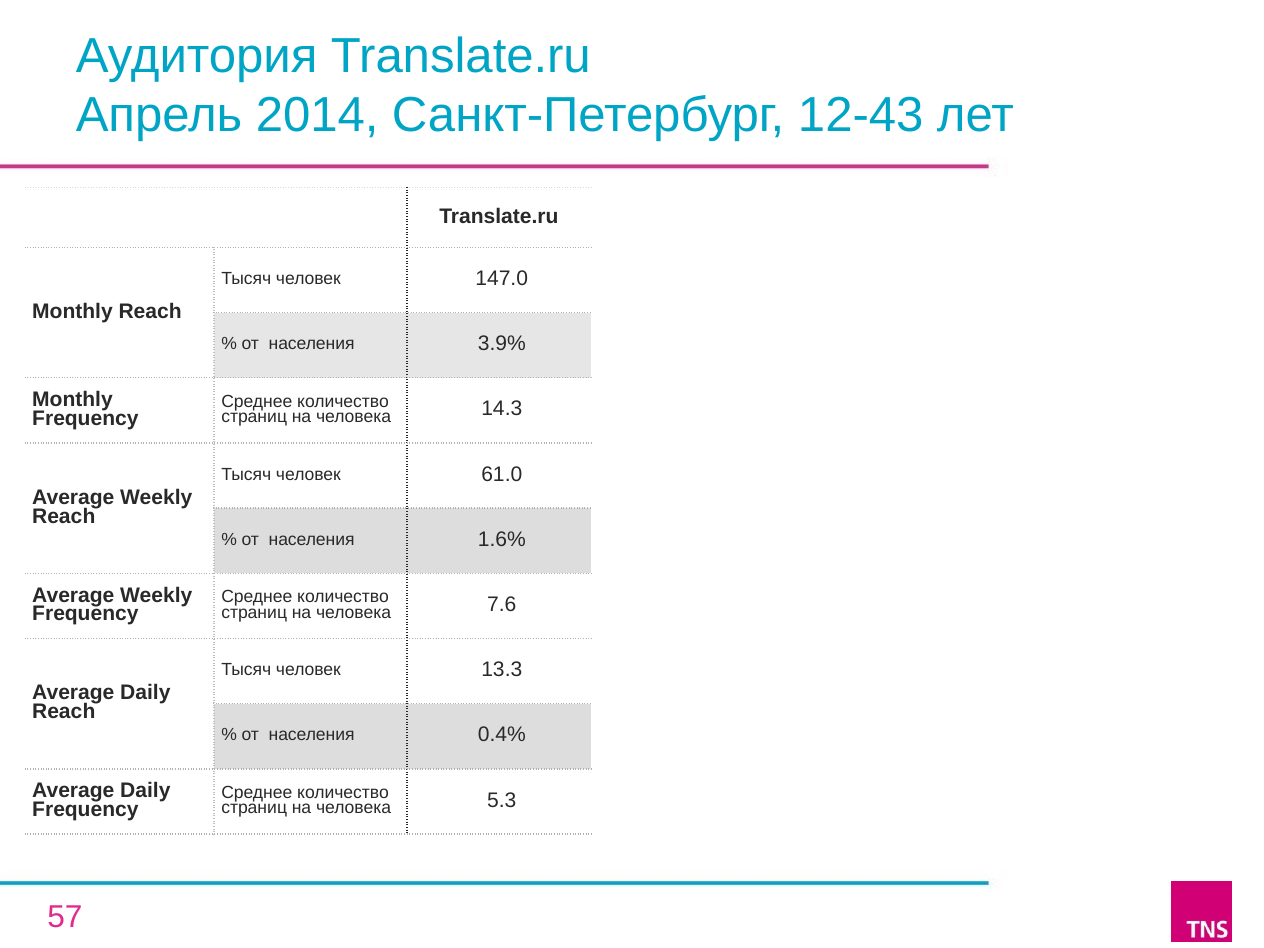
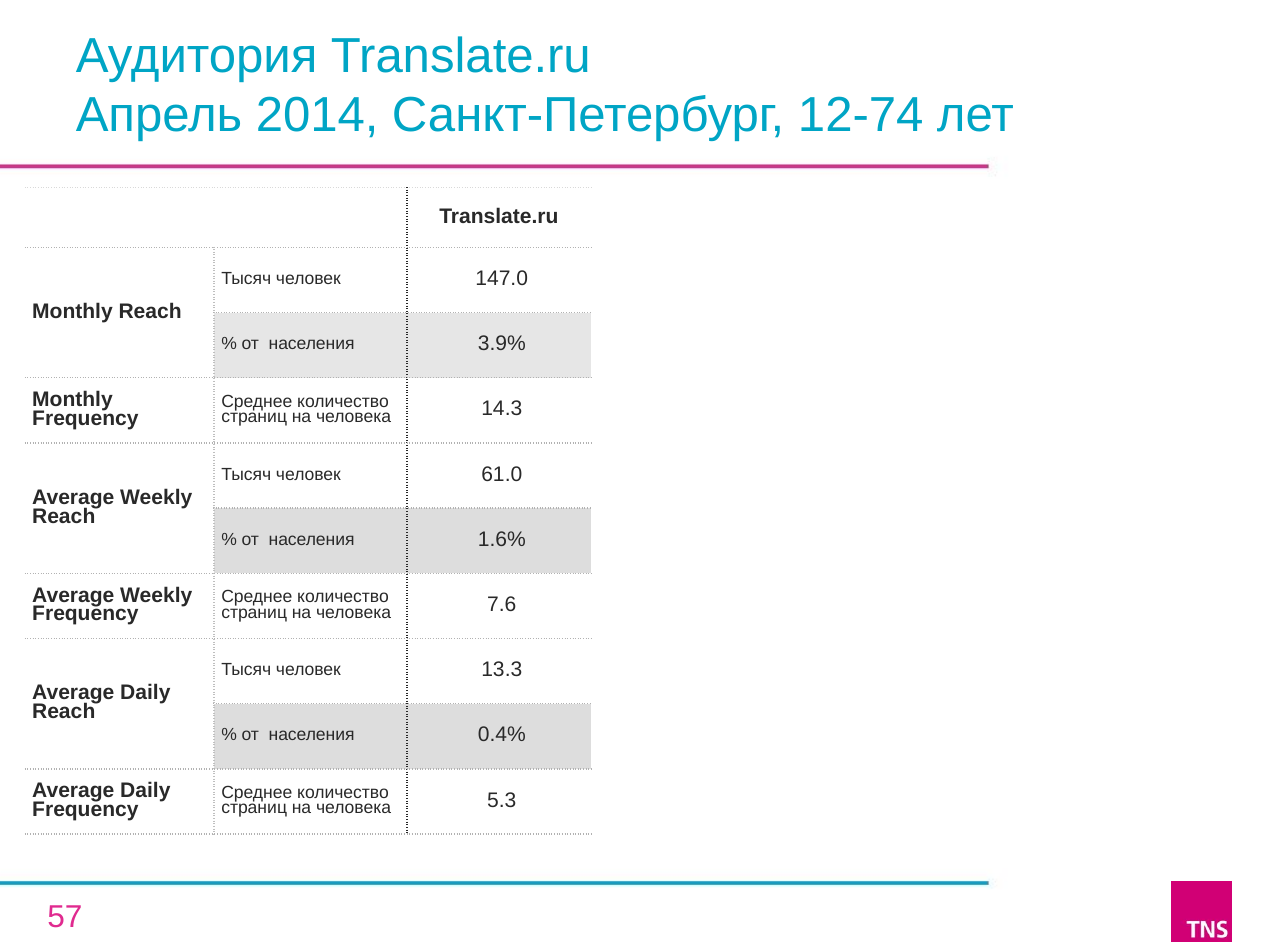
12-43: 12-43 -> 12-74 (861, 115)
